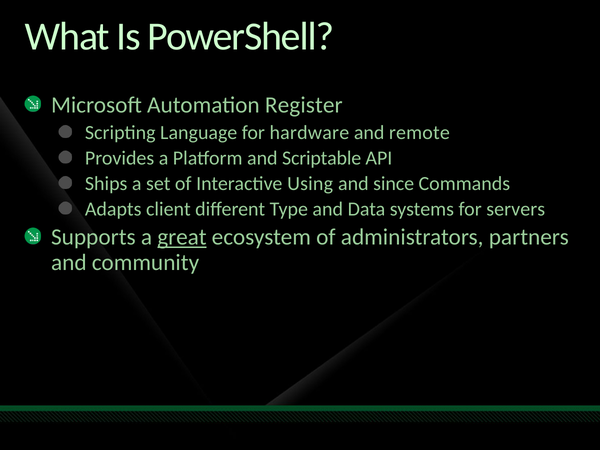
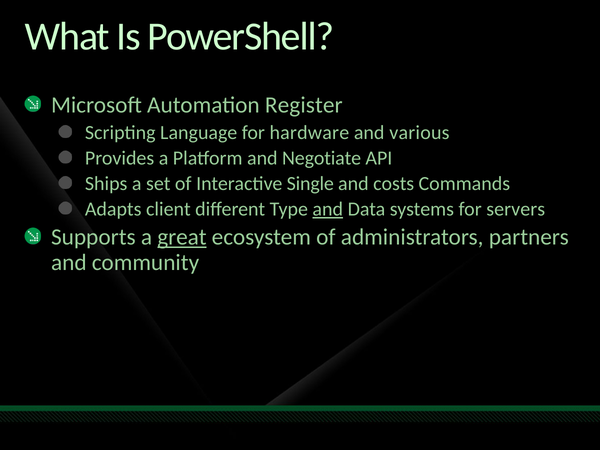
remote: remote -> various (419, 132)
Scriptable: Scriptable -> Negotiate (322, 158)
Using: Using -> Single (310, 184)
since: since -> costs (394, 184)
and underline: none -> present (328, 209)
